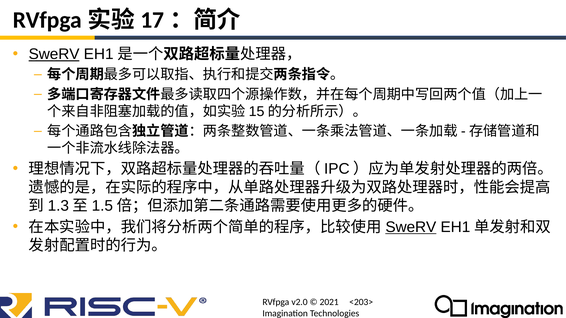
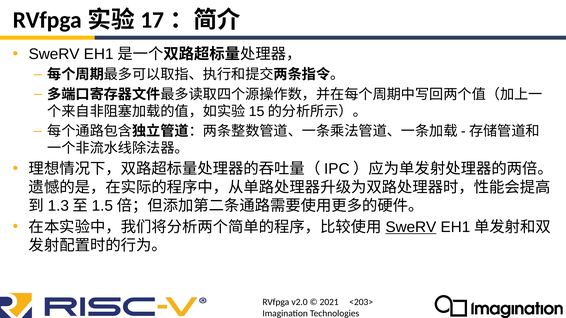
SweRV underline: present -> none (54, 54)
